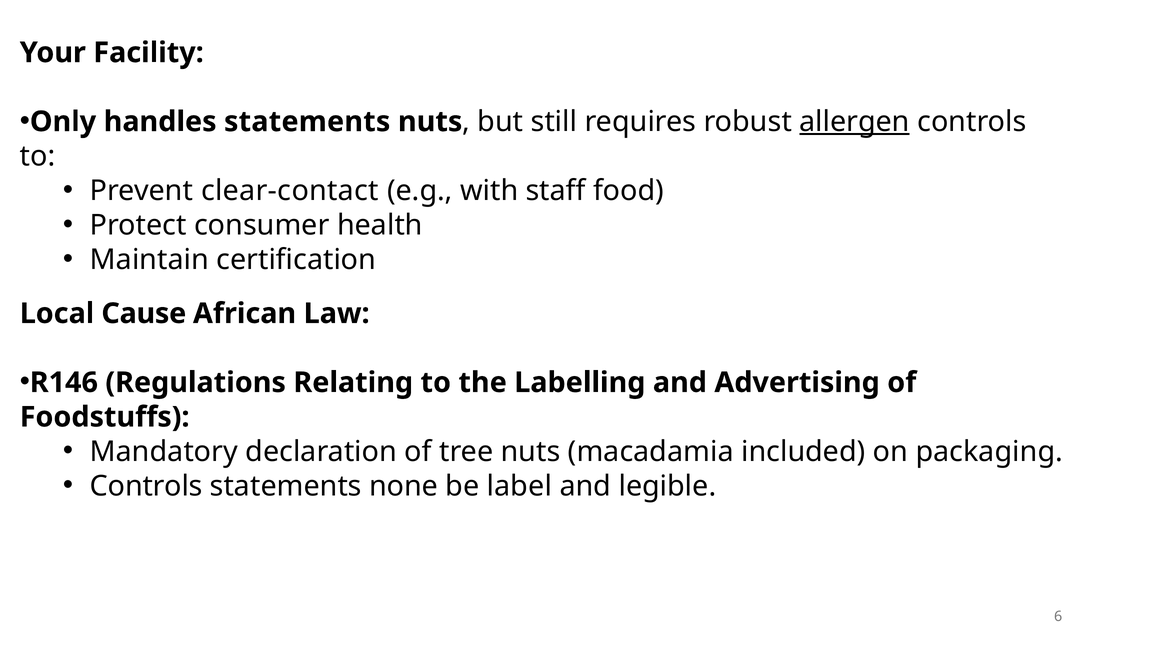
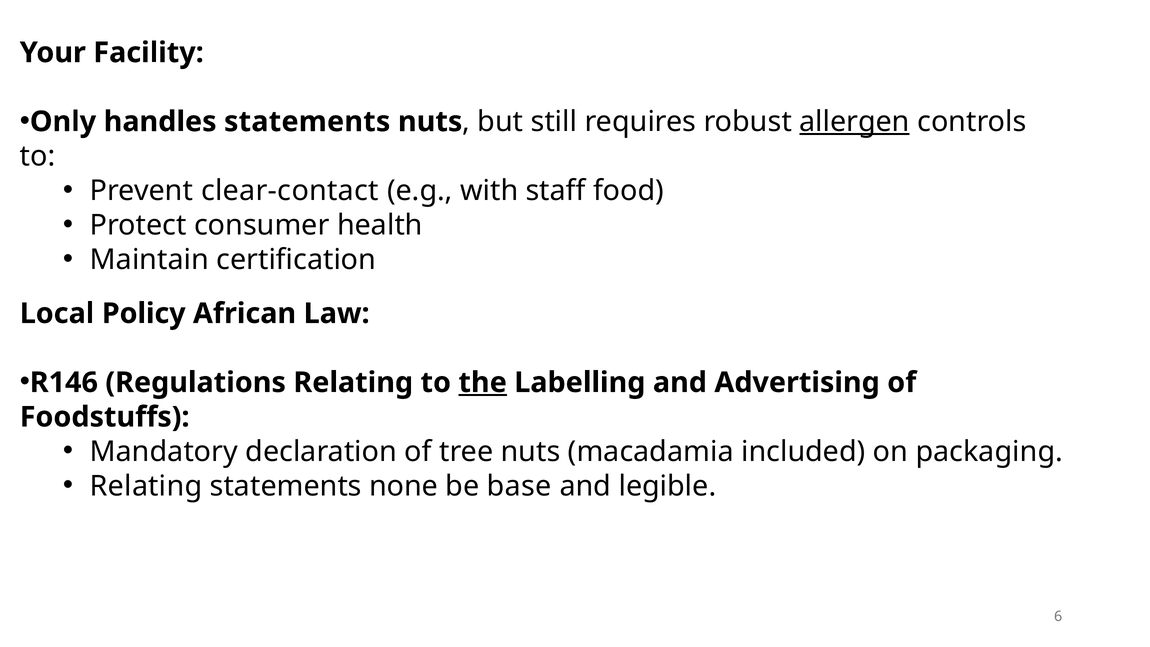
Cause: Cause -> Policy (144, 313)
the underline: none -> present (483, 382)
Controls: Controls -> Relating (146, 486)
label: label -> base (519, 486)
